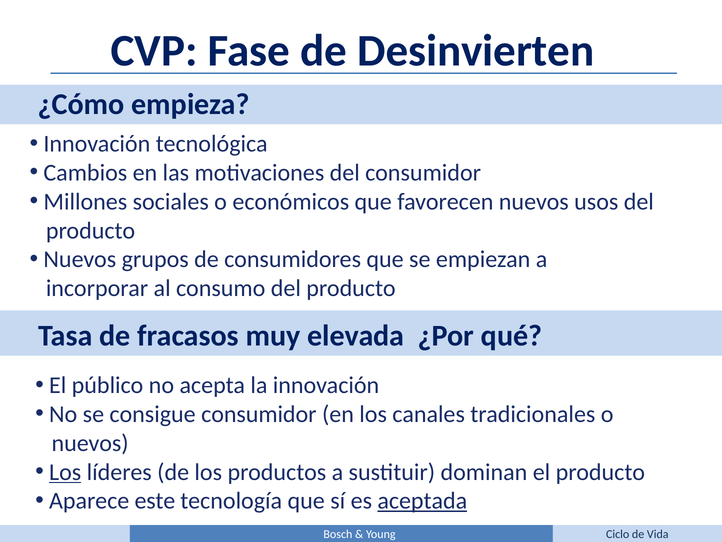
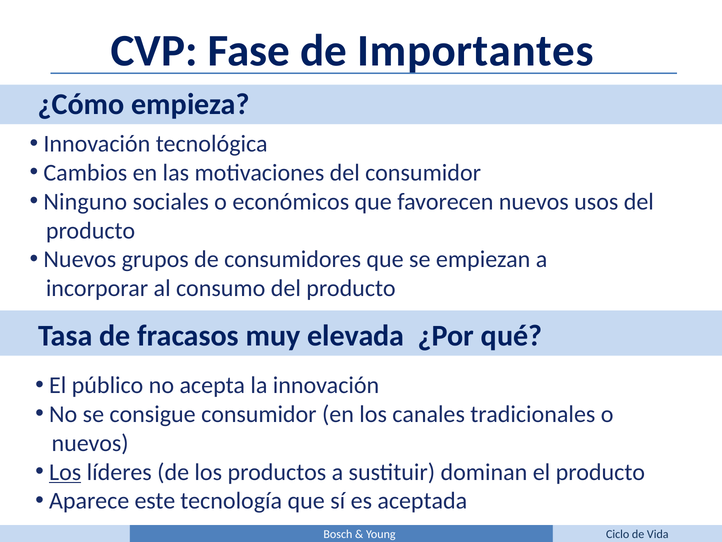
Desinvierten: Desinvierten -> Importantes (476, 51)
Millones: Millones -> Ninguno (85, 202)
aceptada underline: present -> none (422, 501)
